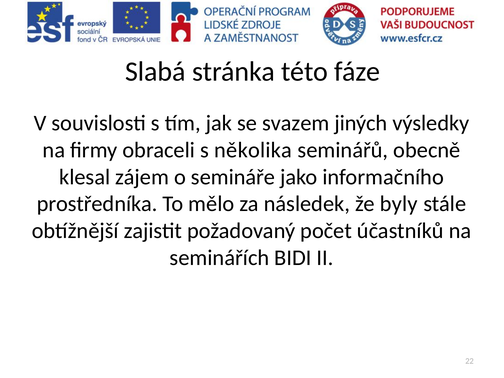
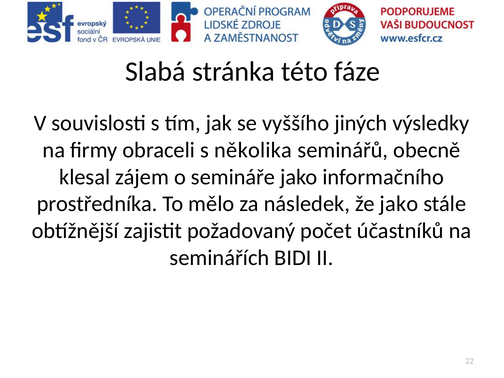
svazem: svazem -> vyššího (296, 123)
že byly: byly -> jako (399, 204)
